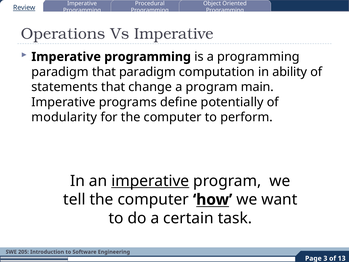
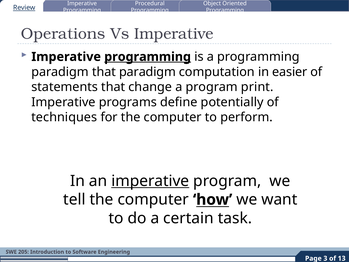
programming underline: none -> present (148, 57)
ability: ability -> easier (290, 72)
main: main -> print (257, 87)
modularity: modularity -> techniques (64, 117)
